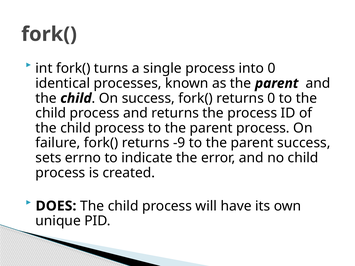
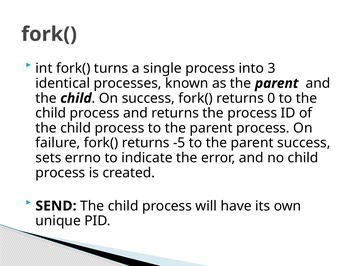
into 0: 0 -> 3 (272, 69)
-9: -9 -> -5 (179, 143)
DOES: DOES -> SEND (56, 206)
